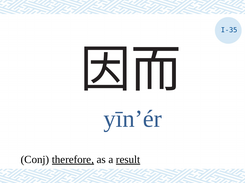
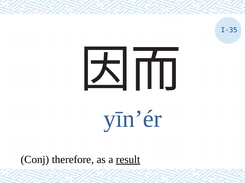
therefore underline: present -> none (73, 160)
